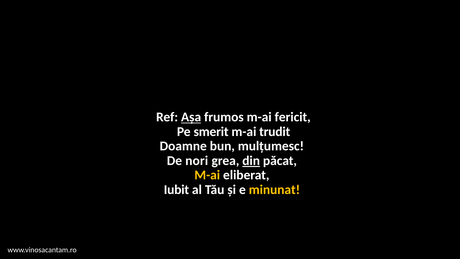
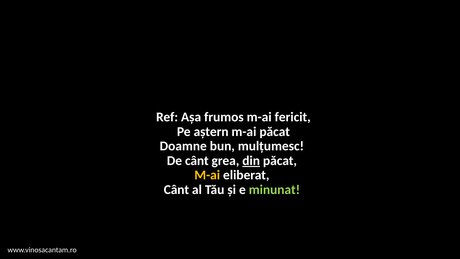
Așa underline: present -> none (191, 117)
smerit: smerit -> aștern (211, 132)
m-ai trudit: trudit -> păcat (275, 132)
De nori: nori -> cânt (197, 161)
Iubit: Iubit -> Cânt (176, 190)
minunat colour: yellow -> light green (274, 190)
